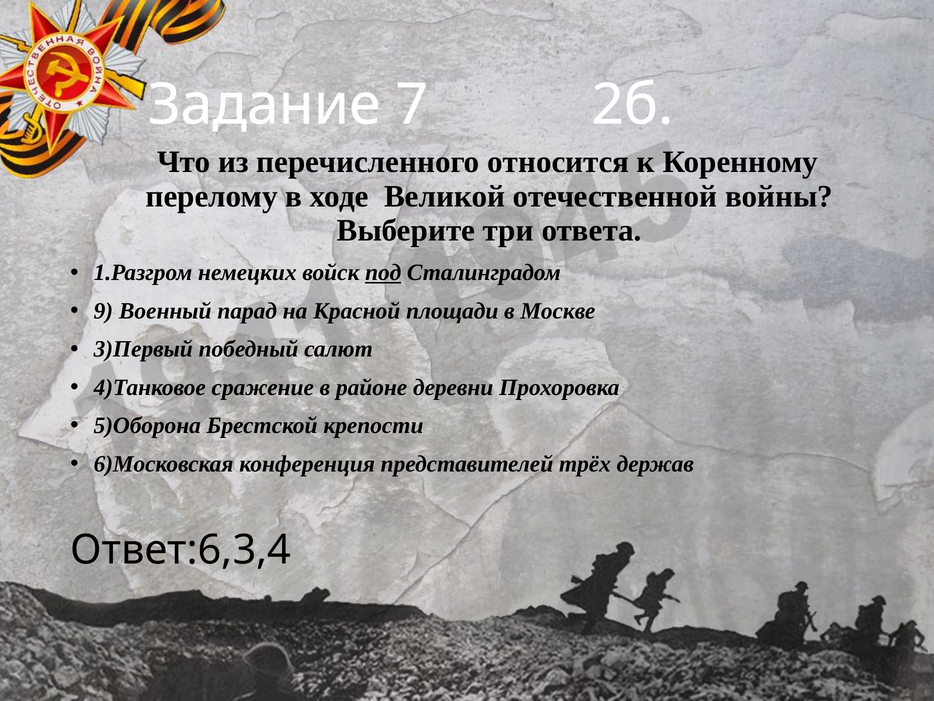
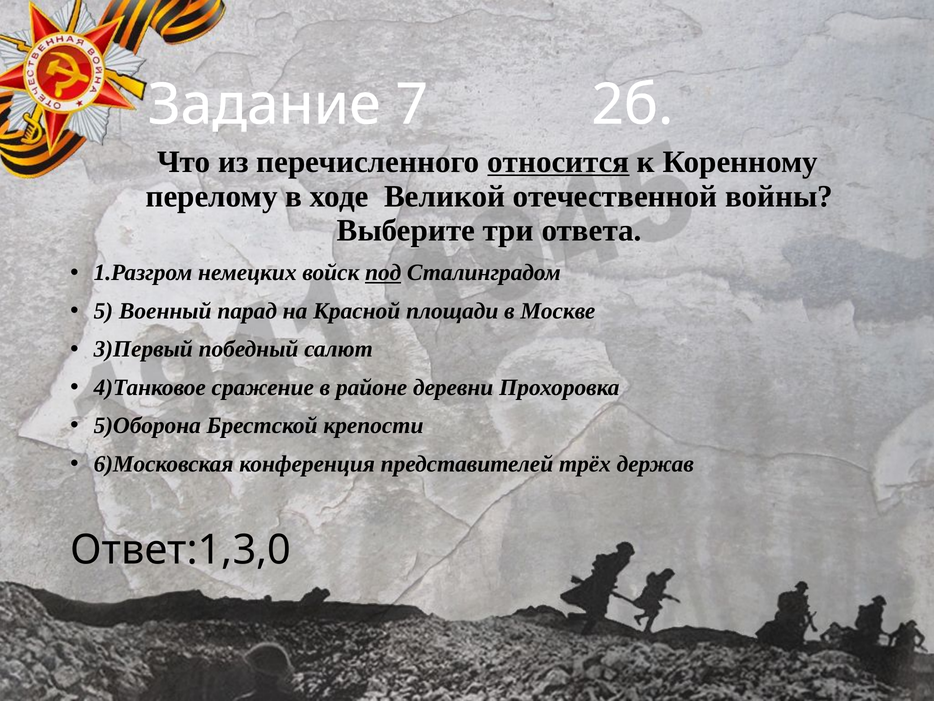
относится underline: none -> present (558, 162)
9: 9 -> 5 (103, 311)
Ответ:6,3,4: Ответ:6,3,4 -> Ответ:1,3,0 (181, 550)
